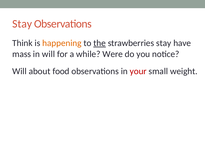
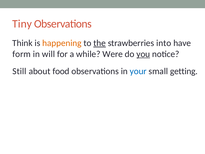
Stay: Stay -> Tiny (22, 24)
strawberries stay: stay -> into (164, 43)
mass: mass -> form (22, 54)
you underline: none -> present (143, 54)
Will: Will -> Still (19, 71)
your colour: red -> blue (138, 71)
weight: weight -> getting (184, 71)
